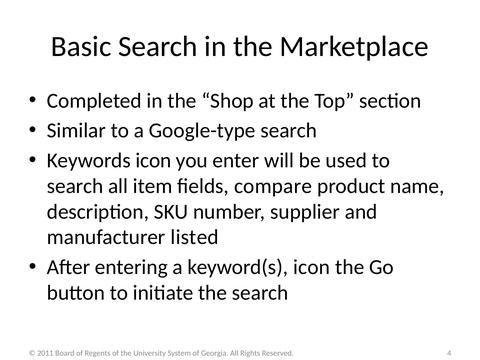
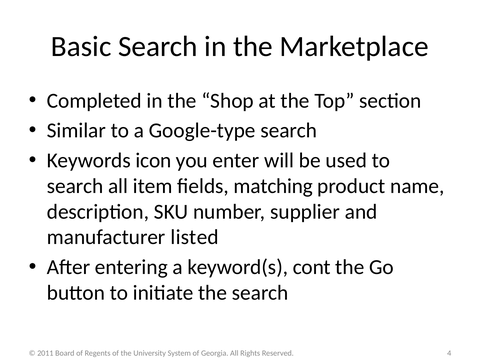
compare: compare -> matching (273, 186)
keyword(s icon: icon -> cont (312, 267)
